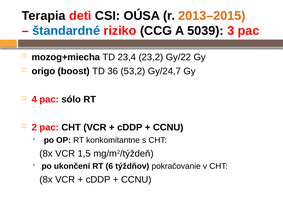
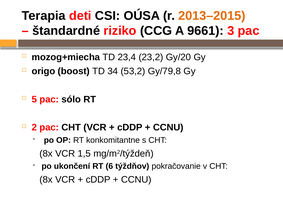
štandardné colour: blue -> black (66, 31)
5039: 5039 -> 9661 (206, 31)
Gy/22: Gy/22 -> Gy/20 (178, 57)
36: 36 -> 34 (113, 71)
Gy/24,7: Gy/24,7 -> Gy/79,8 (164, 71)
4: 4 -> 5 (34, 99)
